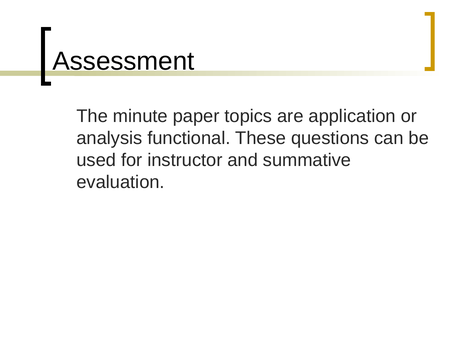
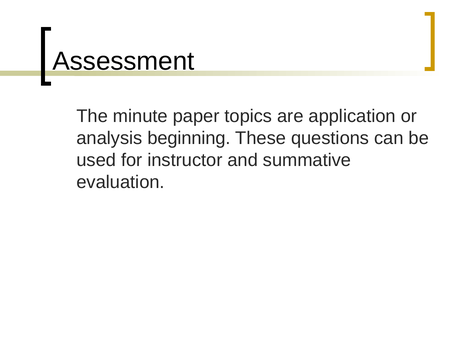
functional: functional -> beginning (189, 138)
